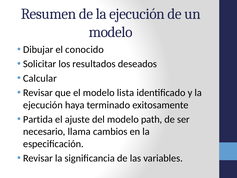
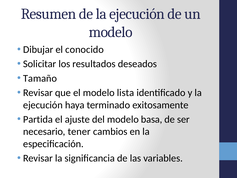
Calcular: Calcular -> Tamaño (40, 78)
path: path -> basa (152, 119)
llama: llama -> tener (79, 131)
